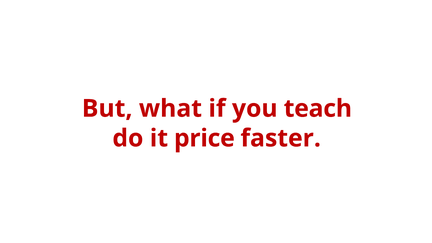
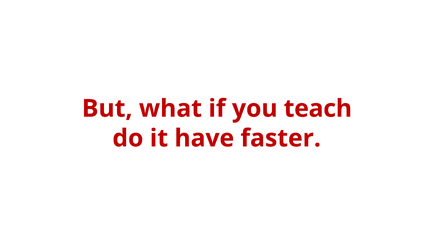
price: price -> have (204, 138)
